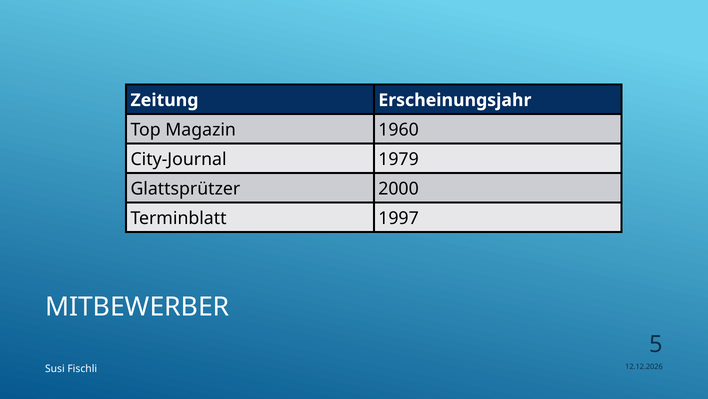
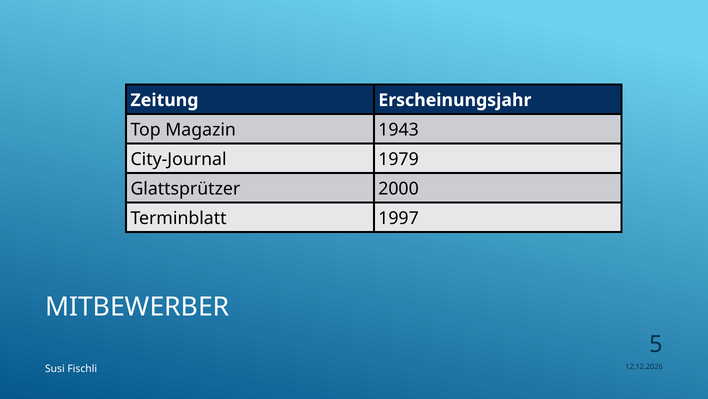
1960: 1960 -> 1943 (399, 129)
